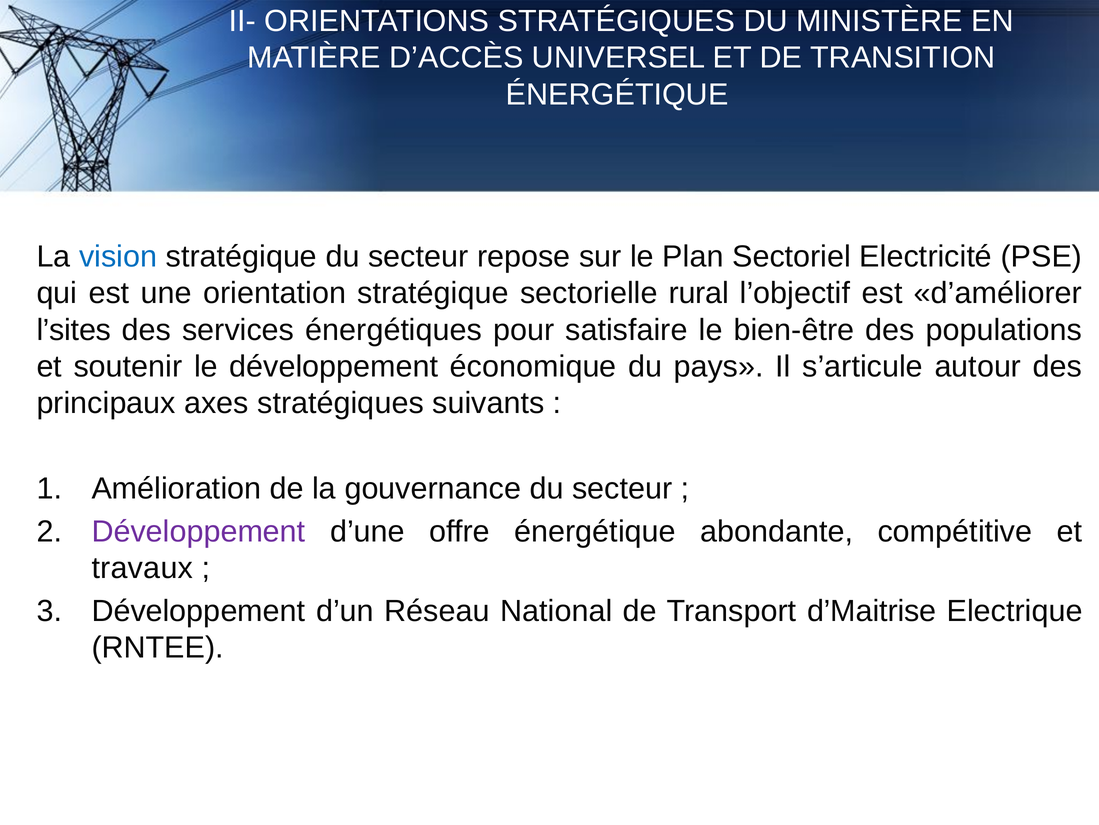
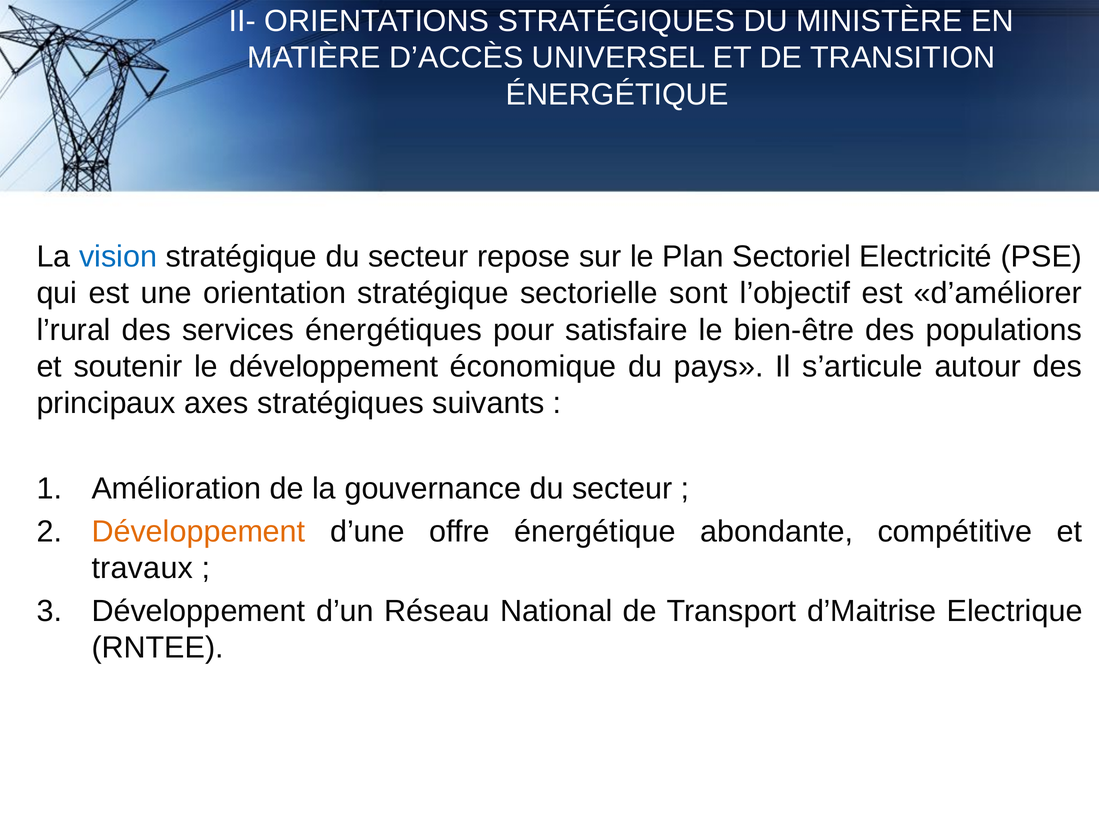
rural: rural -> sont (699, 293)
l’sites: l’sites -> l’rural (74, 330)
Développement colour: purple -> orange (198, 531)
